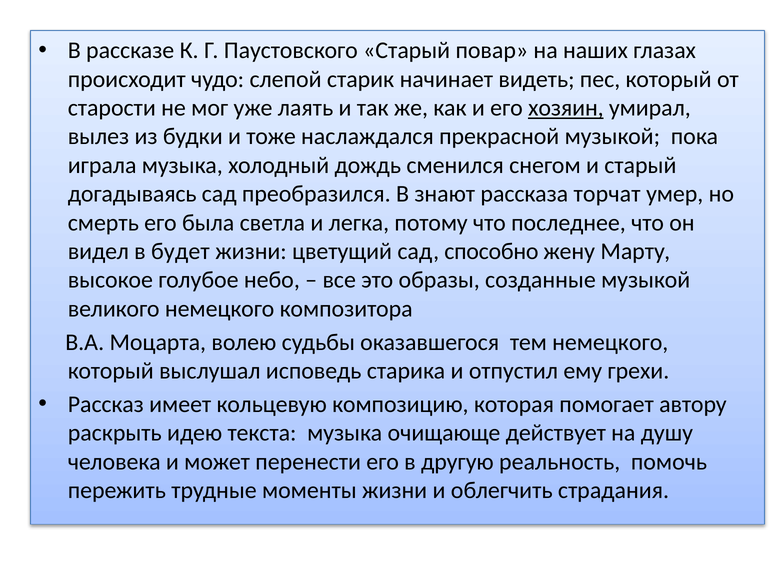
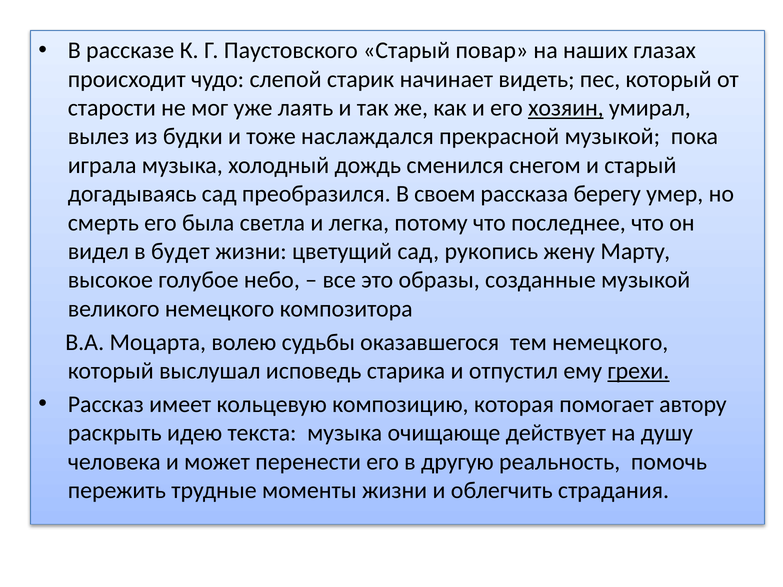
знают: знают -> своем (445, 194)
торчат: торчат -> берегу (607, 194)
способно: способно -> рукопись (491, 251)
грехи underline: none -> present (638, 371)
